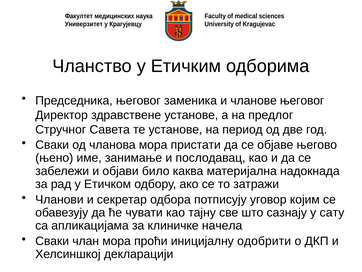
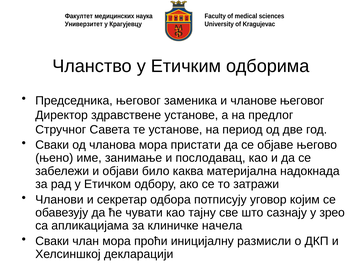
сату: сату -> зрео (332, 212)
одобрити: одобрити -> размисли (264, 241)
